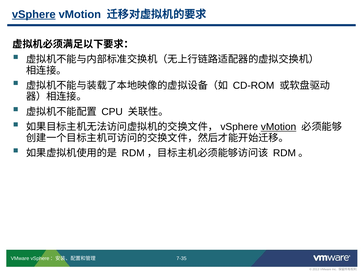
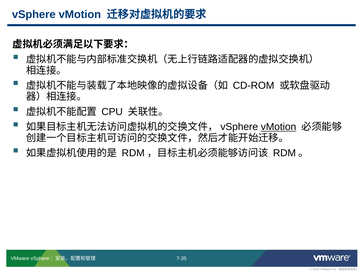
vSphere underline: present -> none (34, 14)
